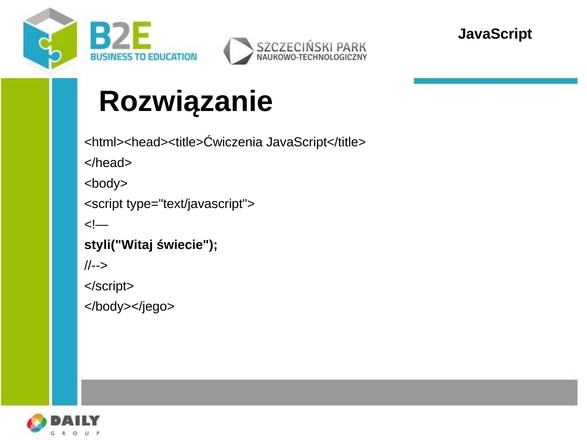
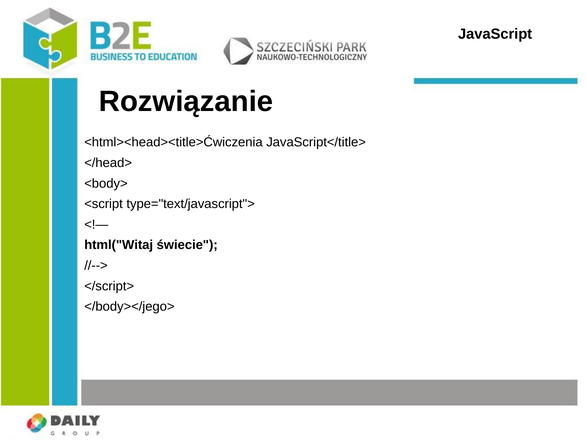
styli("Witaj: styli("Witaj -> html("Witaj (119, 245)
